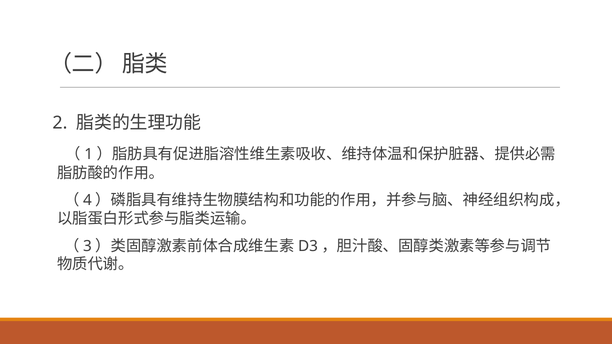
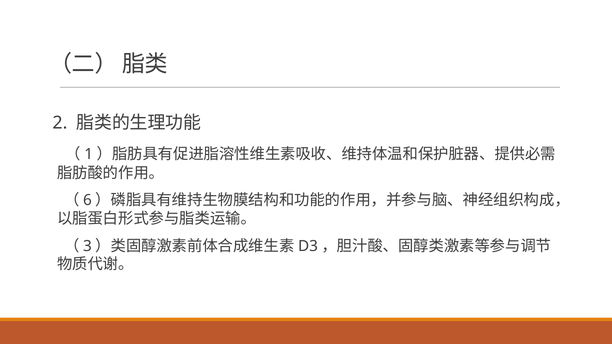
4: 4 -> 6 (87, 201)
